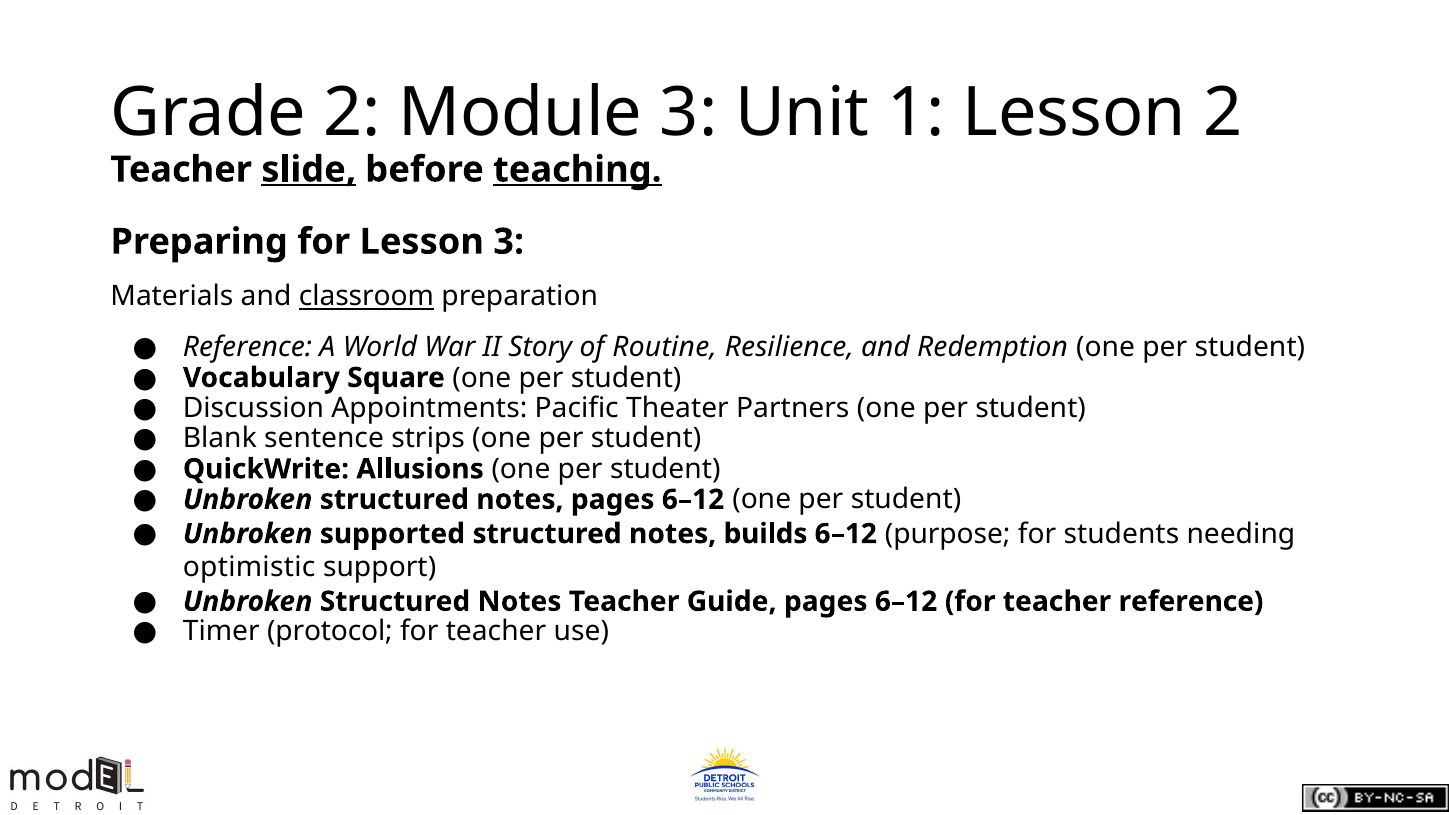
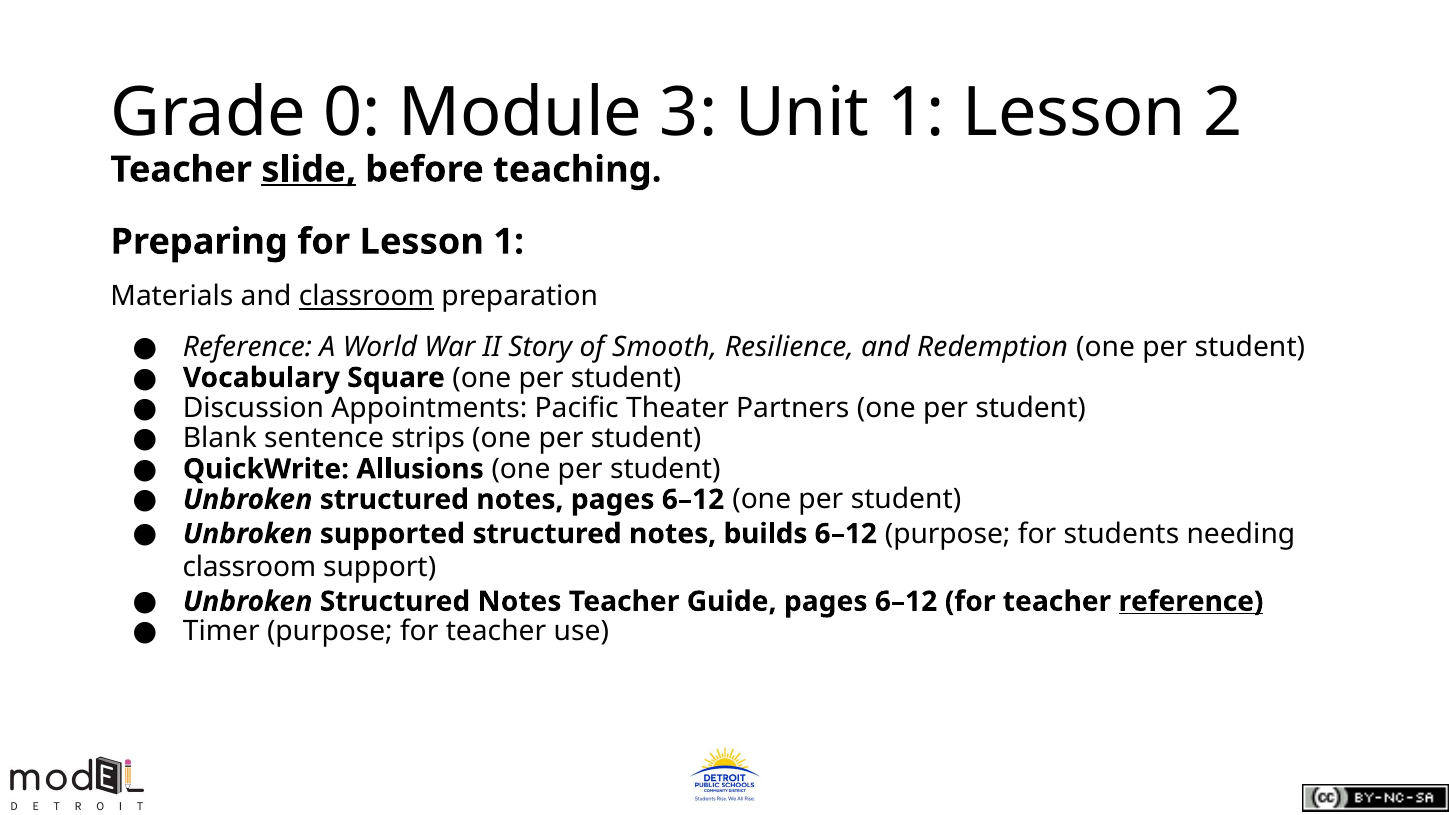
Grade 2: 2 -> 0 (352, 113)
teaching underline: present -> none (577, 170)
Lesson 3: 3 -> 1 (509, 242)
Routine: Routine -> Smooth (665, 347)
optimistic: optimistic -> classroom (249, 568)
reference underline: none -> present (1191, 602)
Timer protocol: protocol -> purpose (330, 632)
